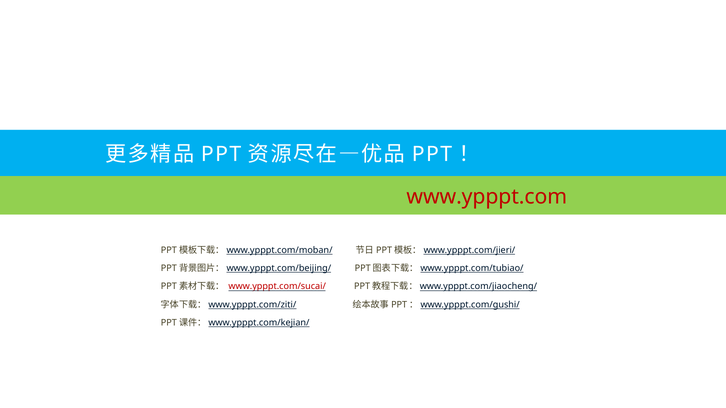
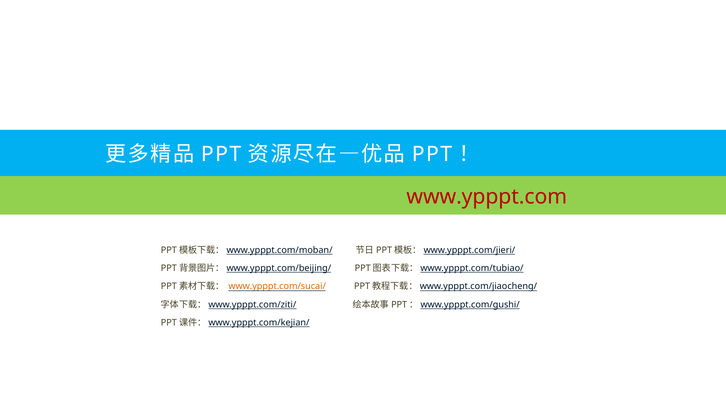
www.ypppt.com/sucai/ colour: red -> orange (277, 287)
